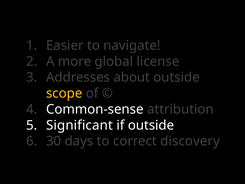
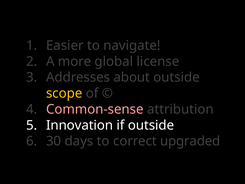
Common-sense colour: white -> pink (95, 109)
Significant: Significant -> Innovation (80, 125)
discovery: discovery -> upgraded (190, 141)
